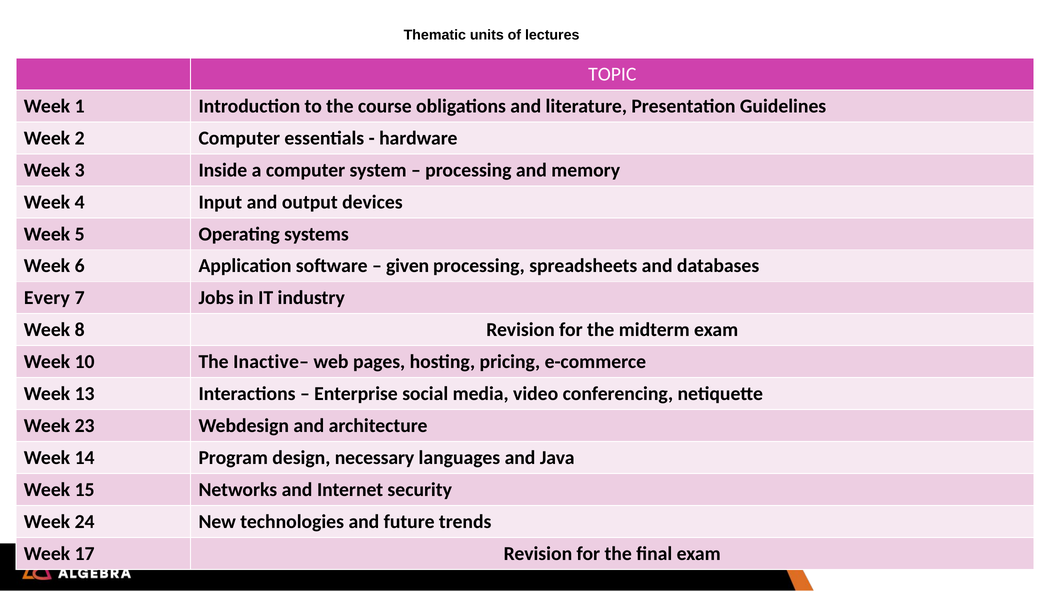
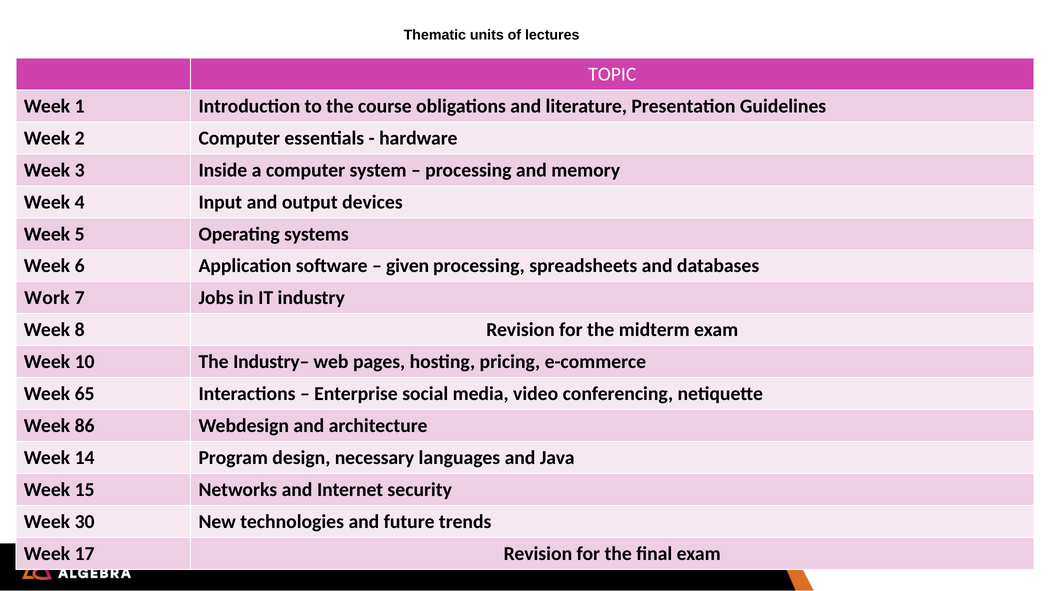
Every: Every -> Work (47, 298)
Inactive–: Inactive– -> Industry– (271, 362)
13: 13 -> 65 (85, 394)
23: 23 -> 86 (85, 425)
24: 24 -> 30 (85, 521)
